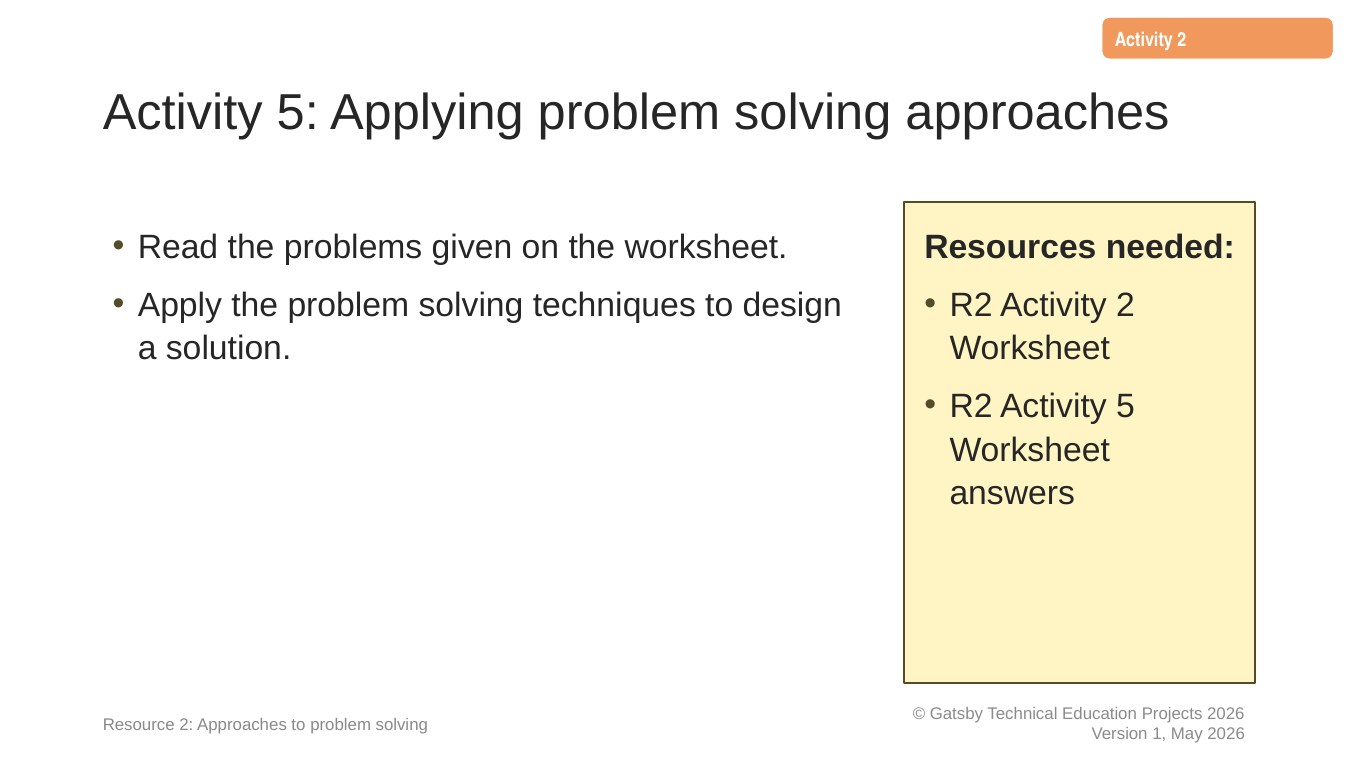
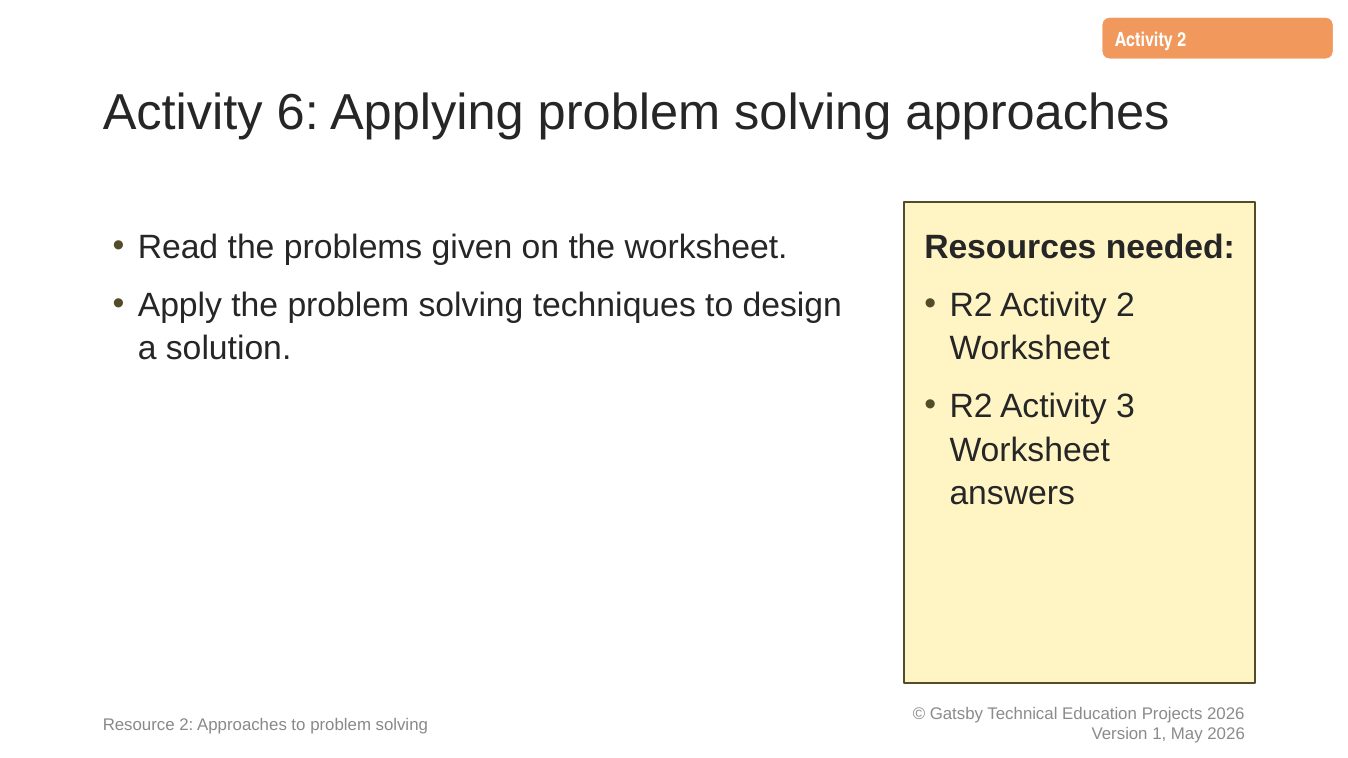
5: 5 -> 6 (298, 113)
R2 Activity 5: 5 -> 3 (1126, 407)
